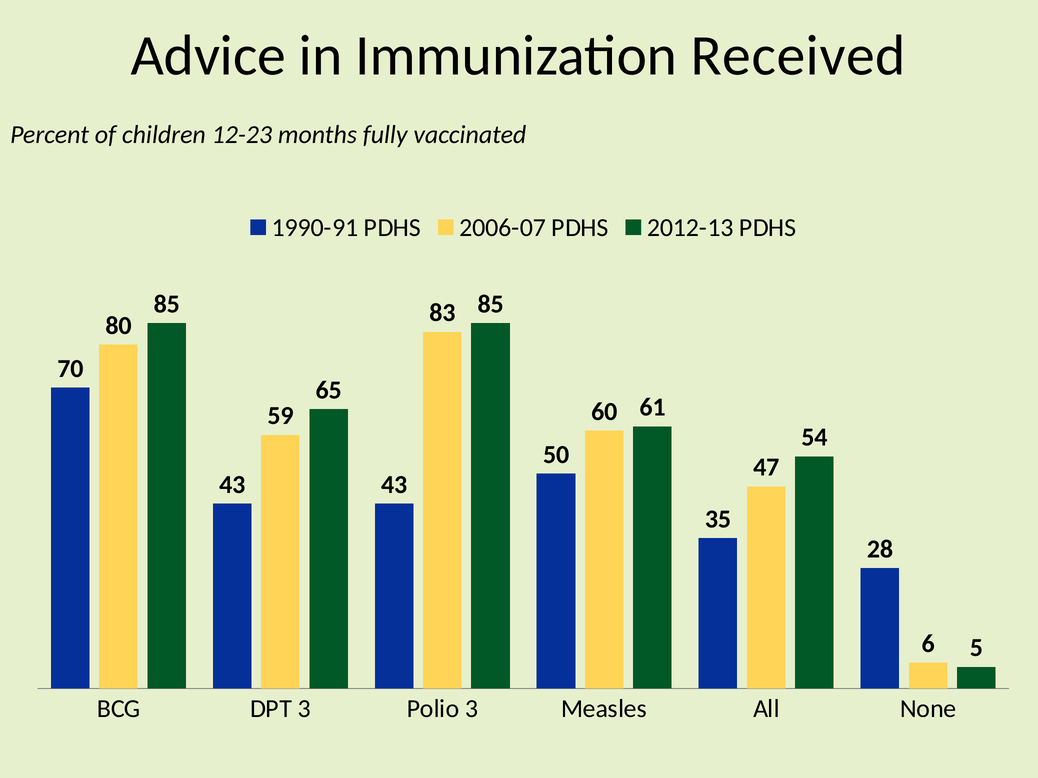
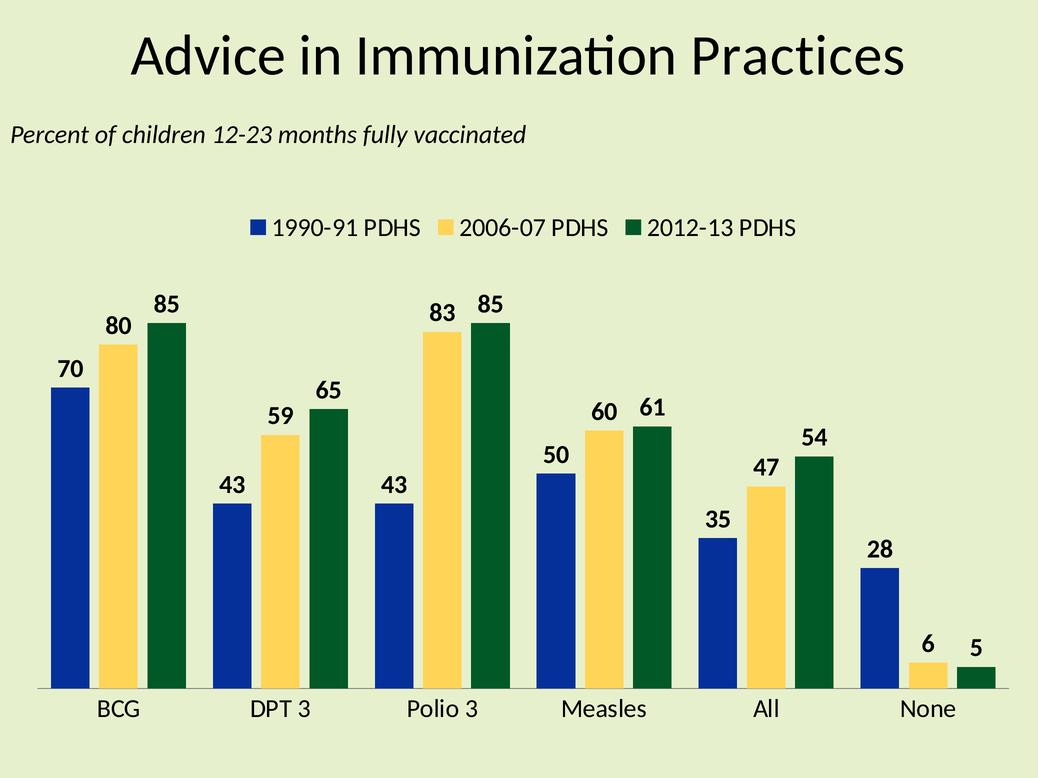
Received: Received -> Practices (798, 56)
